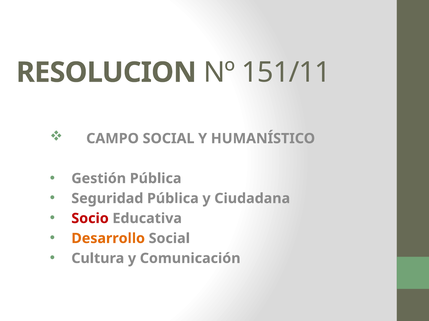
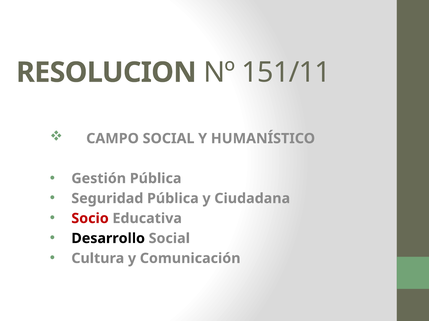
Desarrollo colour: orange -> black (108, 239)
